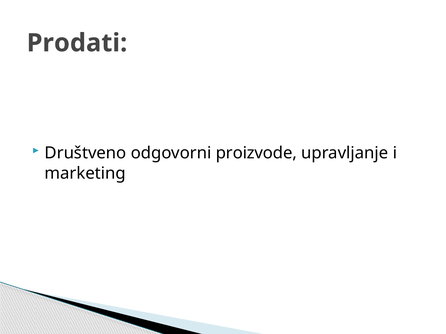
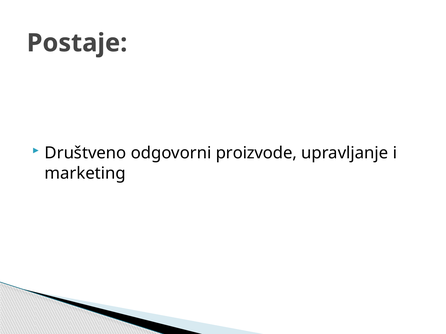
Prodati: Prodati -> Postaje (77, 43)
